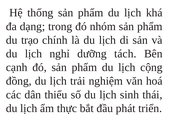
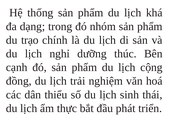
tách: tách -> thúc (125, 54)
